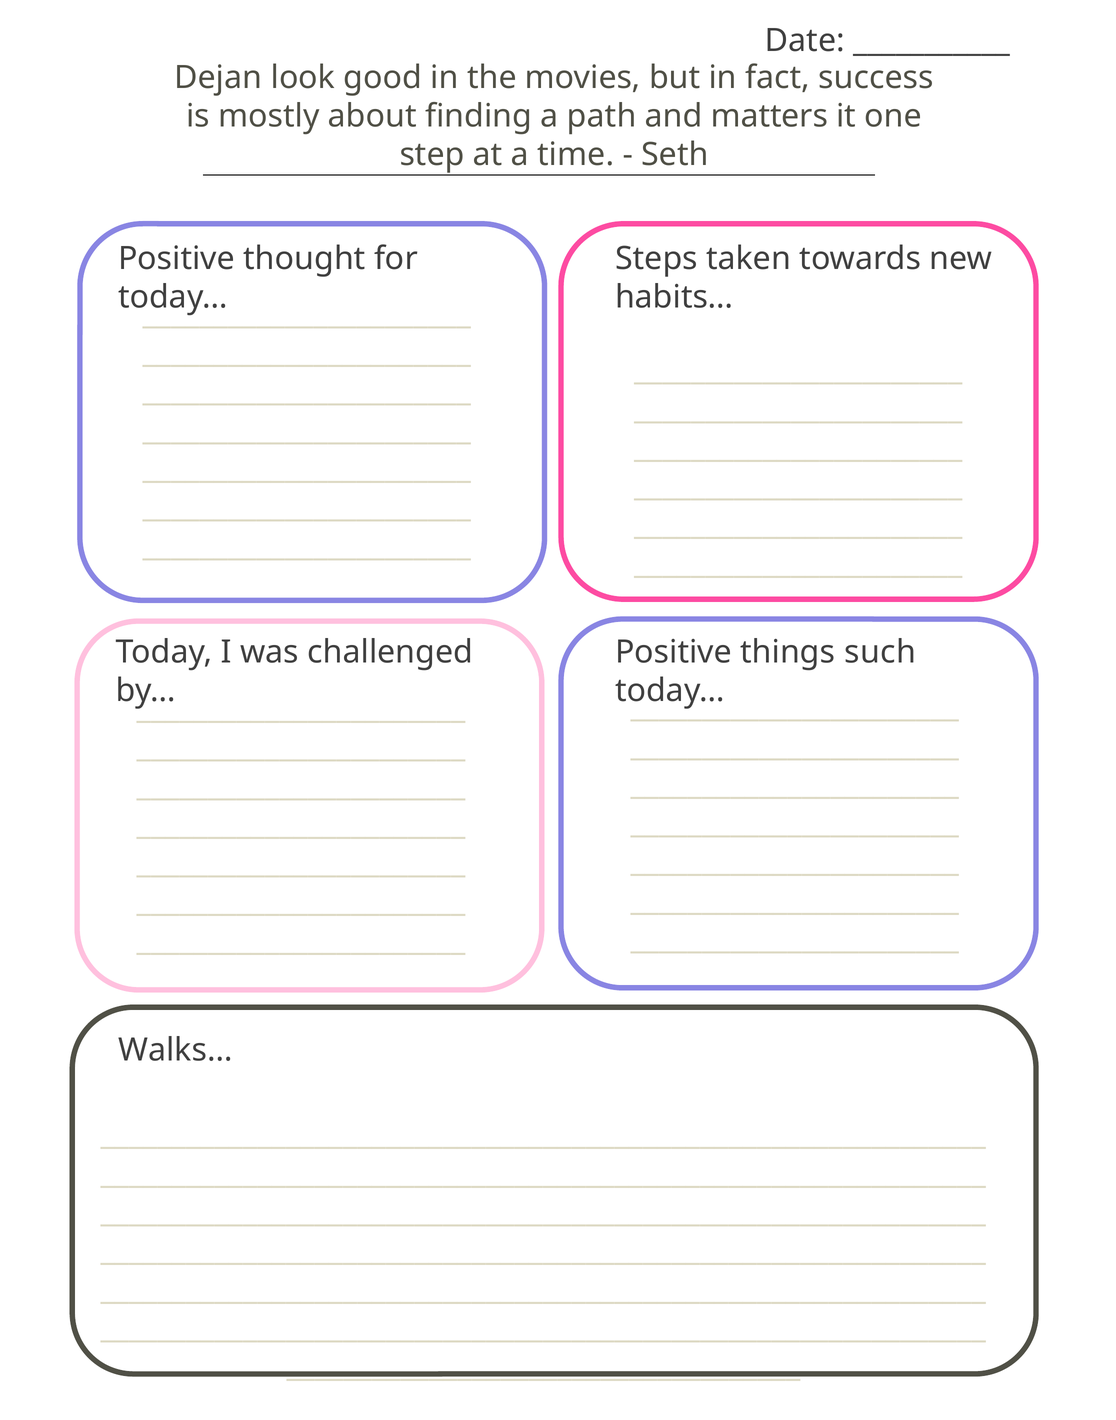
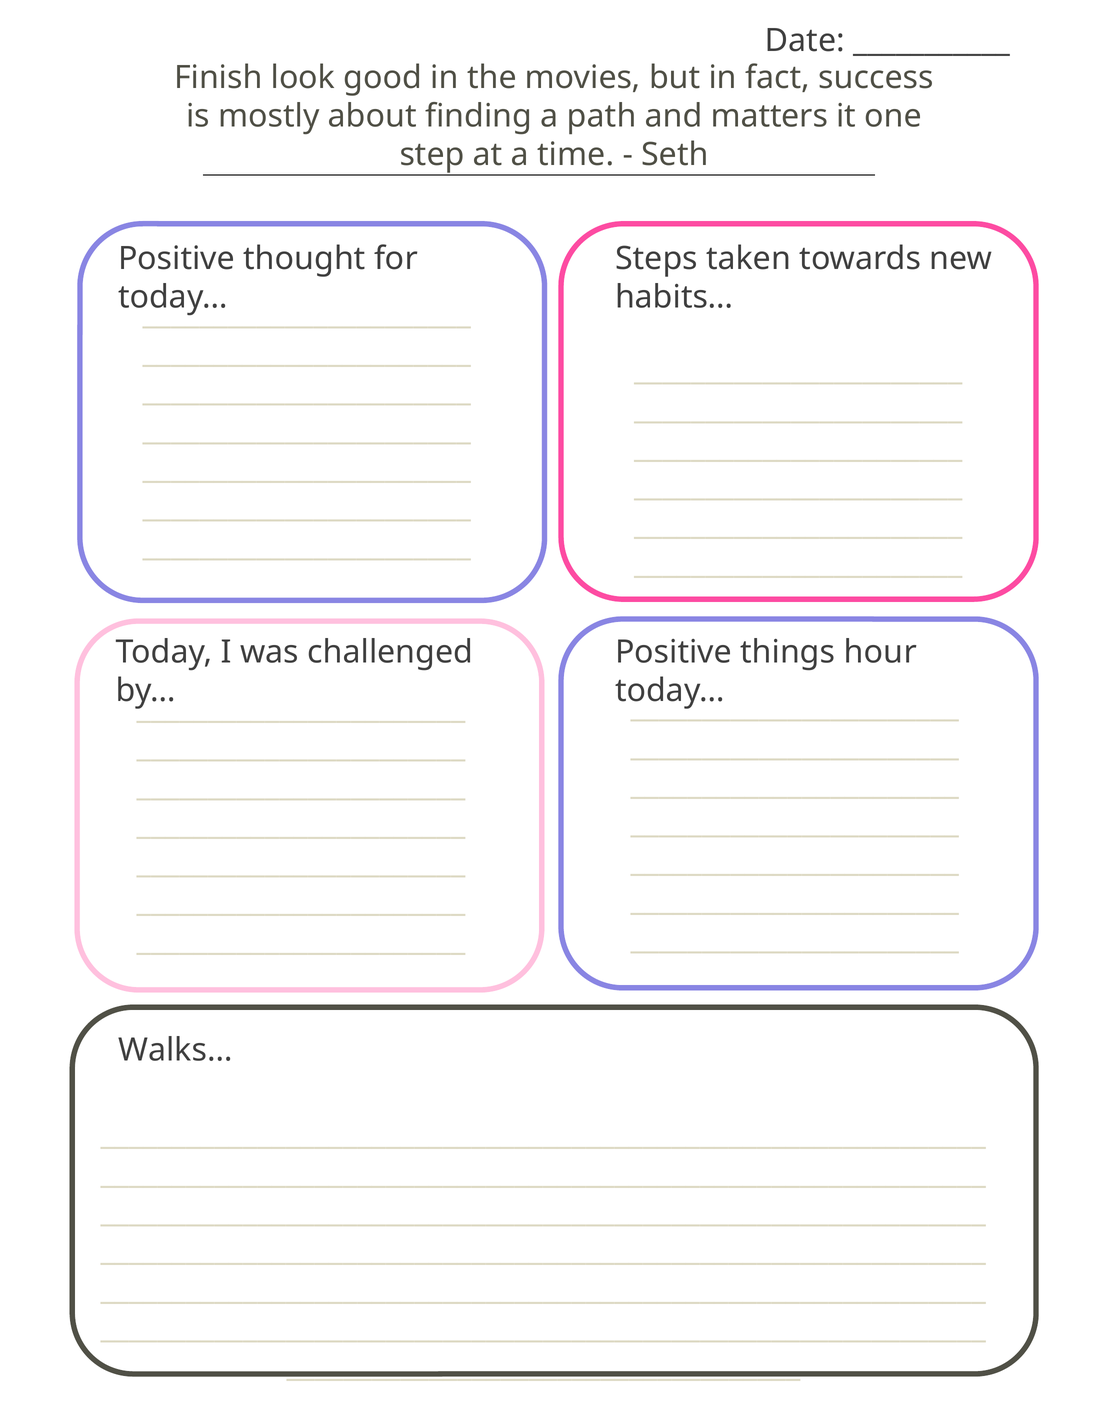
Dejan: Dejan -> Finish (218, 77)
such: such -> hour (880, 652)
